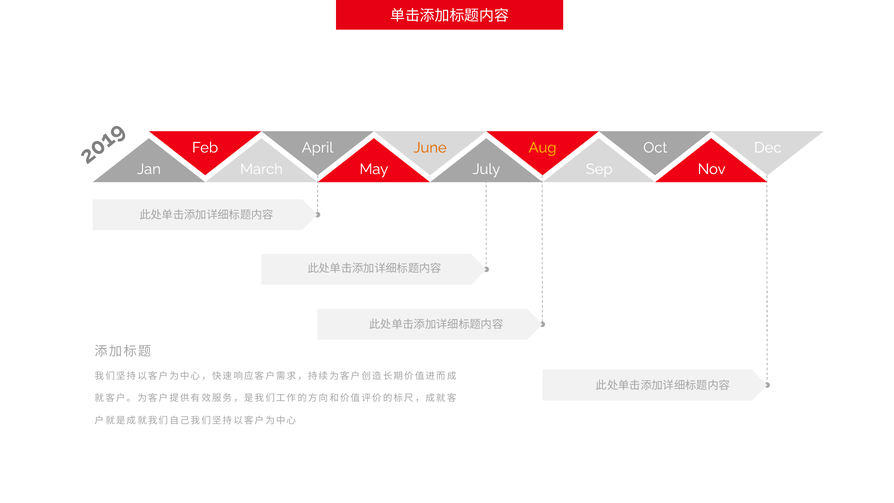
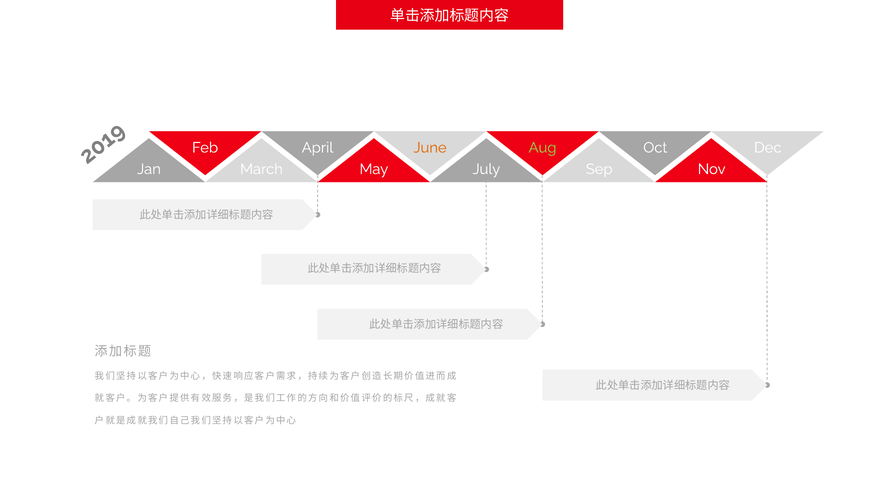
Aug colour: yellow -> light green (543, 148)
